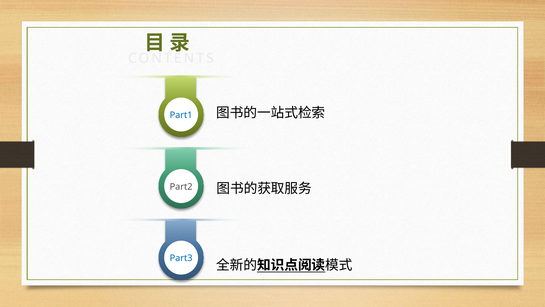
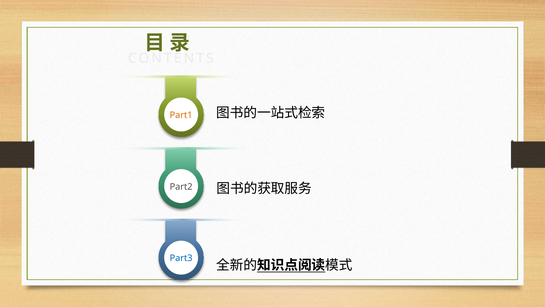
Part1 colour: blue -> orange (181, 115)
